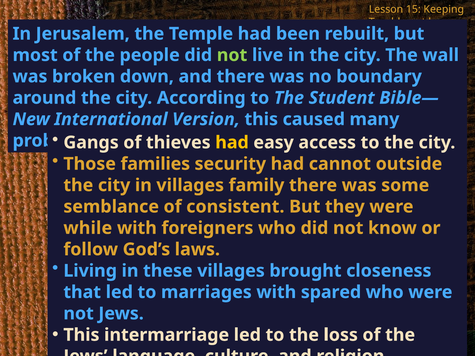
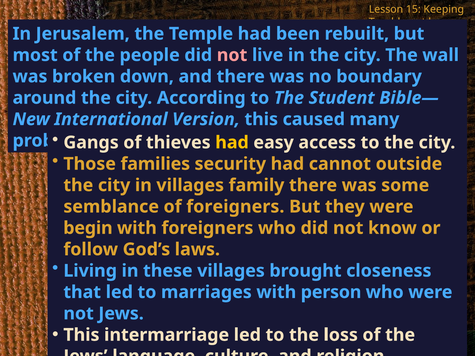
not colour: light green -> pink (232, 55)
of consistent: consistent -> foreigners (235, 207)
while: while -> begin (88, 228)
spared: spared -> person (331, 292)
